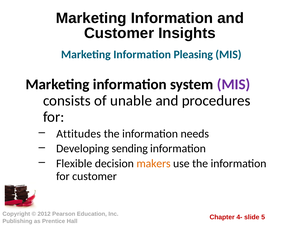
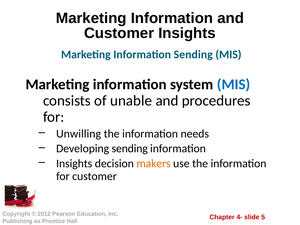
Information Pleasing: Pleasing -> Sending (193, 54)
MIS colour: purple -> blue (234, 85)
Attitudes: Attitudes -> Unwilling (79, 134)
Flexible: Flexible -> Insights (74, 164)
